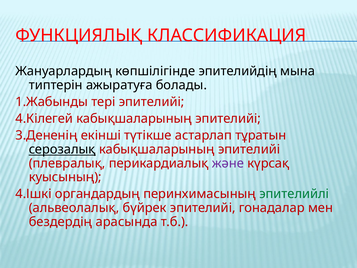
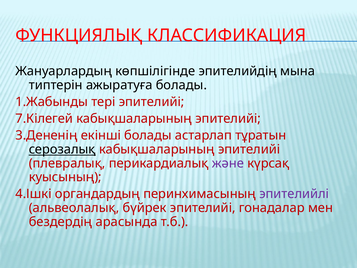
4.Кілегей: 4.Кілегей -> 7.Кілегей (44, 119)
екінші түтікше: түтікше -> болады (148, 135)
эпителийлі colour: green -> purple (294, 194)
